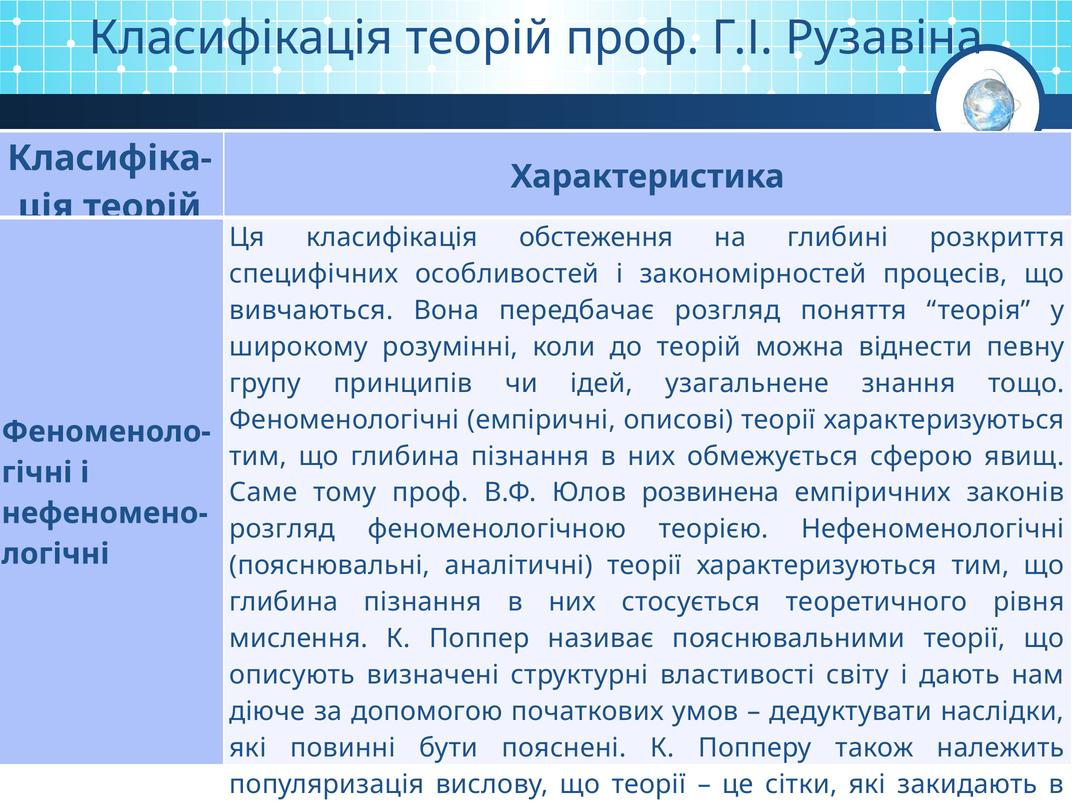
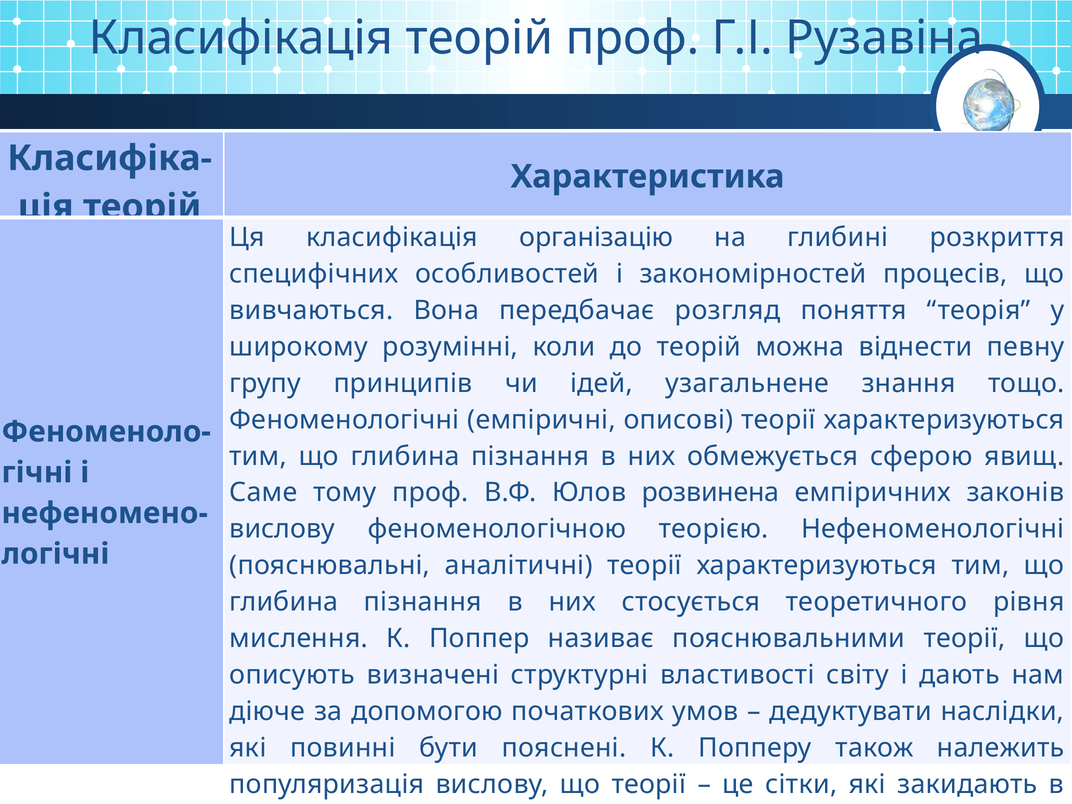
обстеження: обстеження -> організацію (596, 237)
розгляд: розгляд -> вислову (282, 529)
